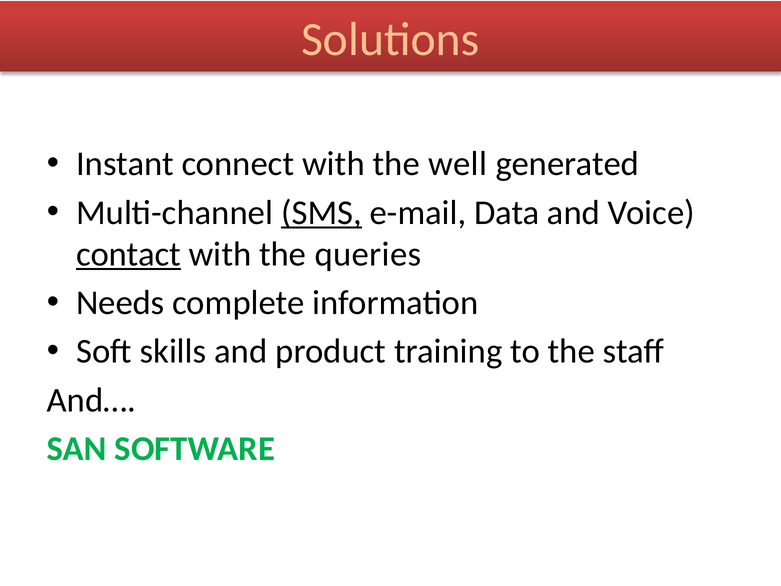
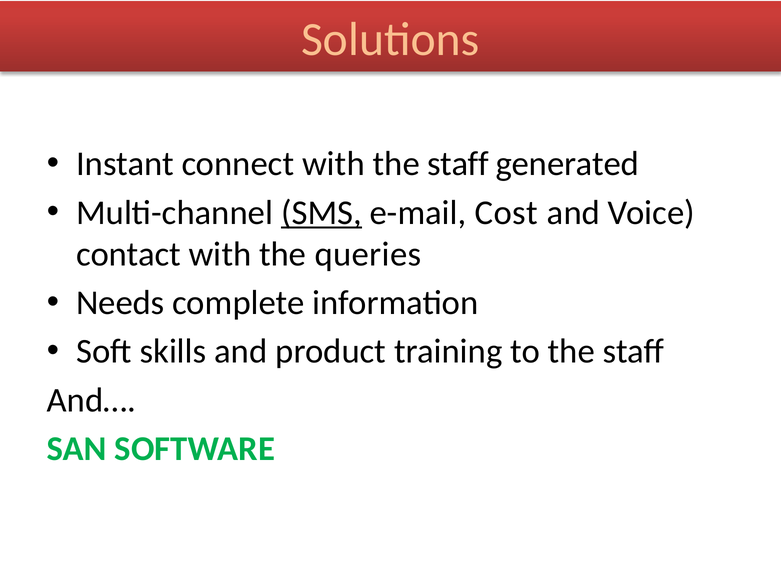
with the well: well -> staff (458, 164)
Data: Data -> Cost (506, 212)
contact underline: present -> none (129, 254)
